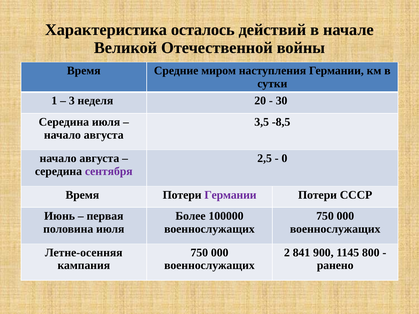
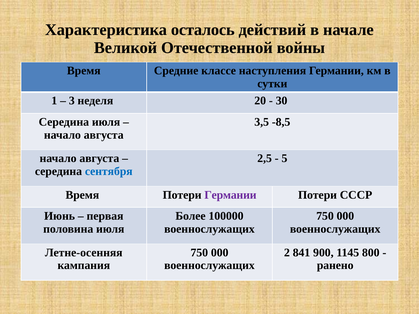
миром: миром -> классе (219, 71)
0: 0 -> 5 (284, 159)
сентября colour: purple -> blue (109, 171)
